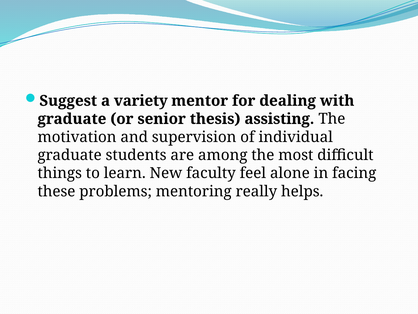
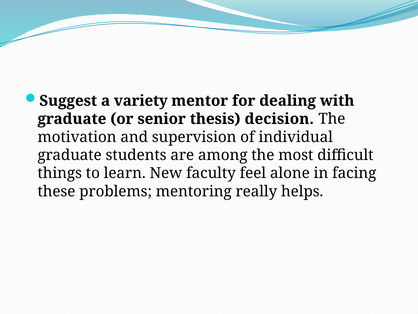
assisting: assisting -> decision (279, 119)
